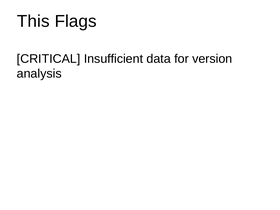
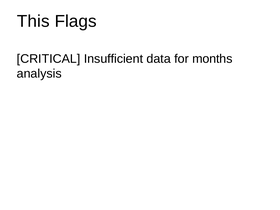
version: version -> months (212, 59)
